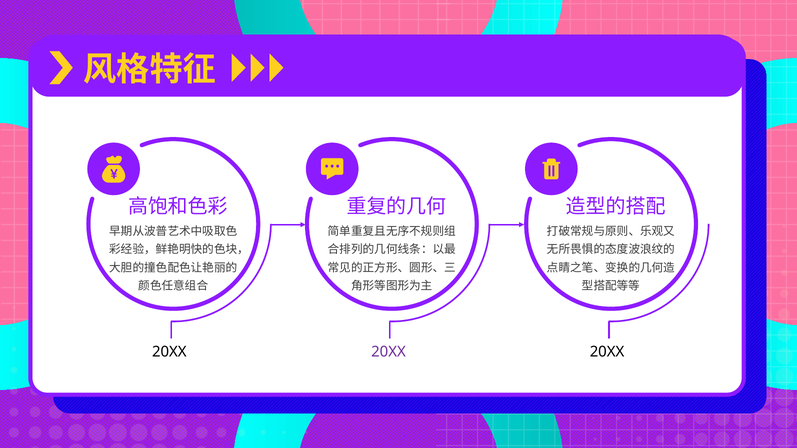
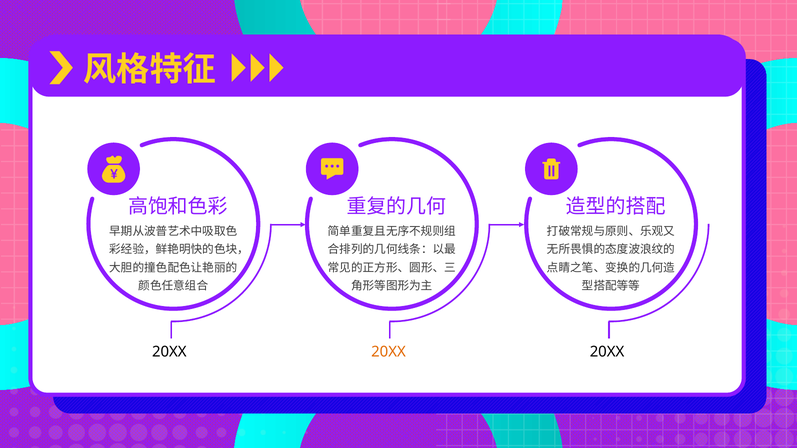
20XX colour: purple -> orange (388, 352)
